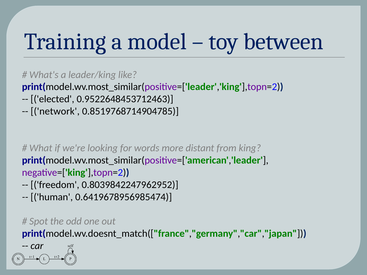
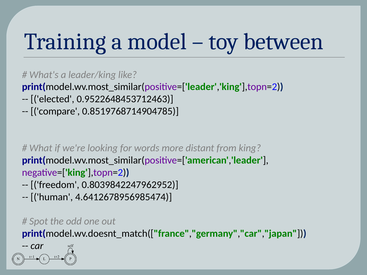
network: network -> compare (55, 111)
0.6419678956985474: 0.6419678956985474 -> 4.6412678956985474 (124, 197)
